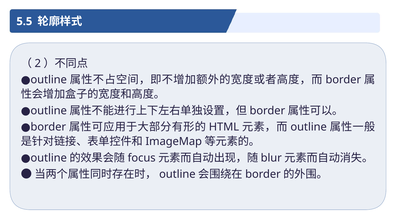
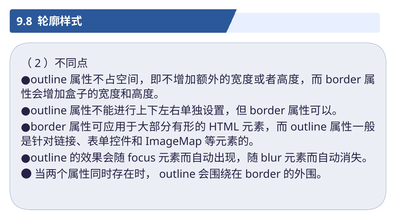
5.5: 5.5 -> 9.8 (24, 21)
